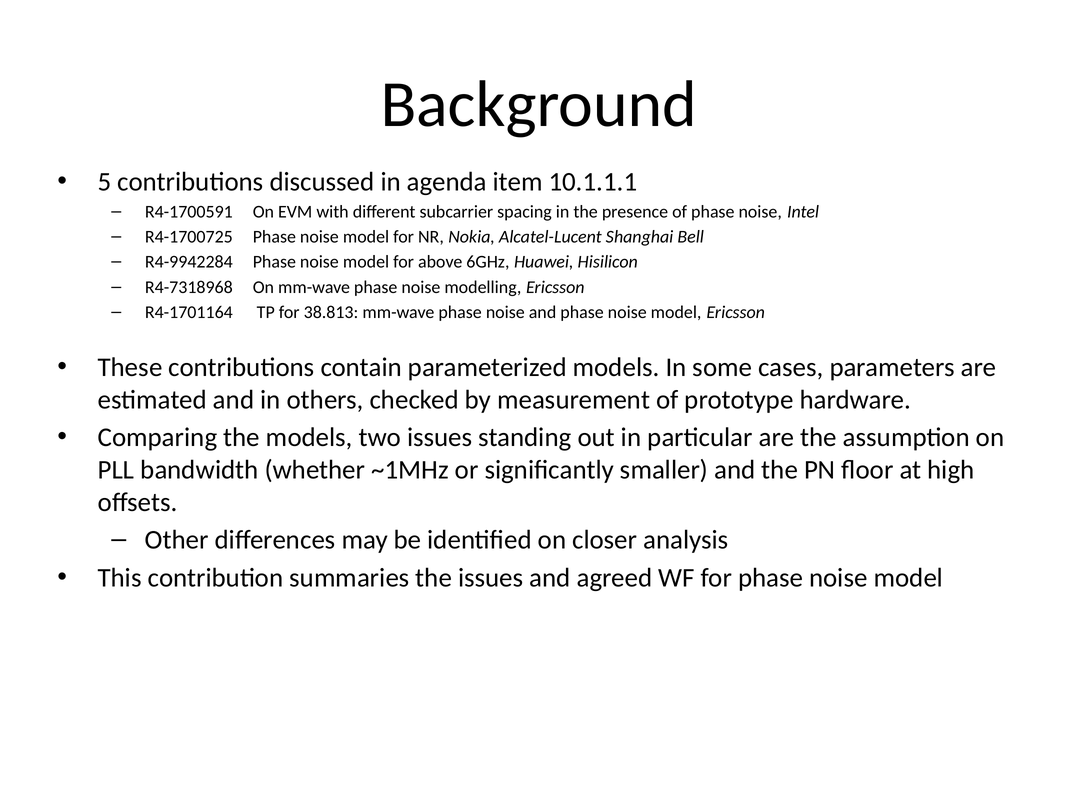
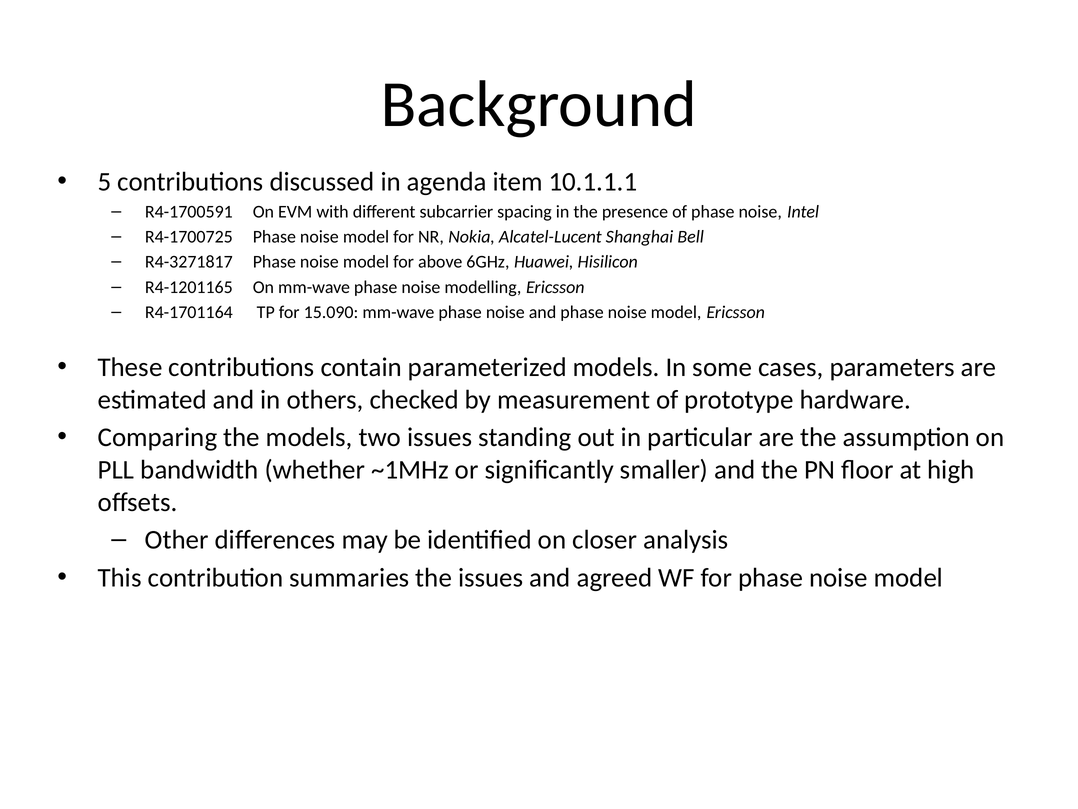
R4-9942284: R4-9942284 -> R4-3271817 (189, 262)
R4-7318968: R4-7318968 -> R4-1201165 (189, 287)
38.813: 38.813 -> 15.090 (331, 312)
